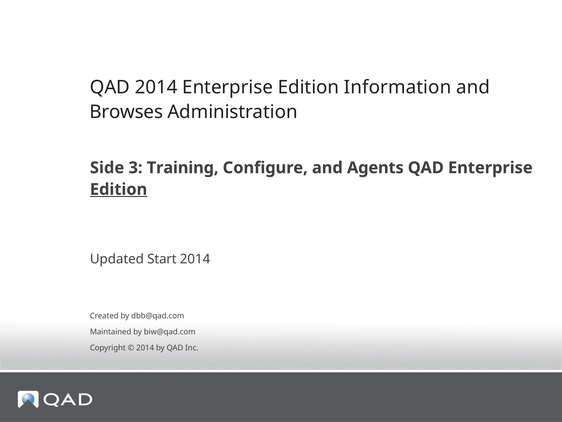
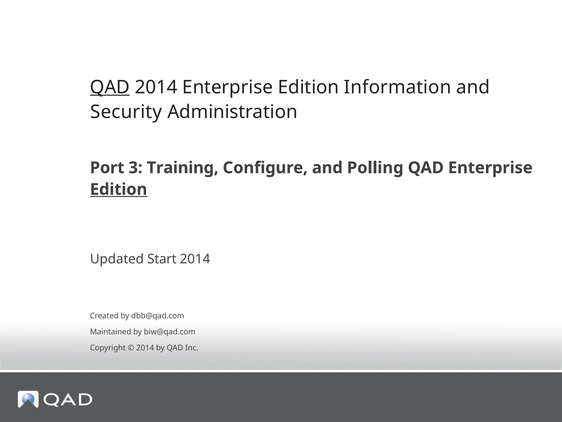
QAD underline: none -> present (110, 87)
Browses: Browses -> Security (126, 112)
Side: Side -> Port (107, 168)
Agents: Agents -> Polling (375, 168)
